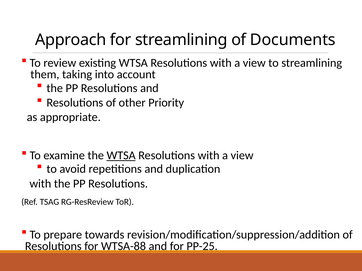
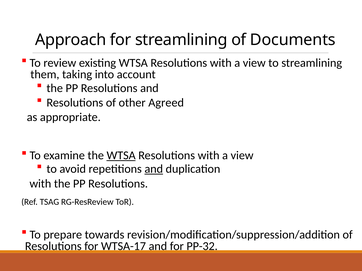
Priority: Priority -> Agreed (166, 103)
and underline: none -> present (154, 169)
WTSA-88: WTSA-88 -> WTSA-17 (123, 247)
PP-25: PP-25 -> PP-32 (202, 247)
